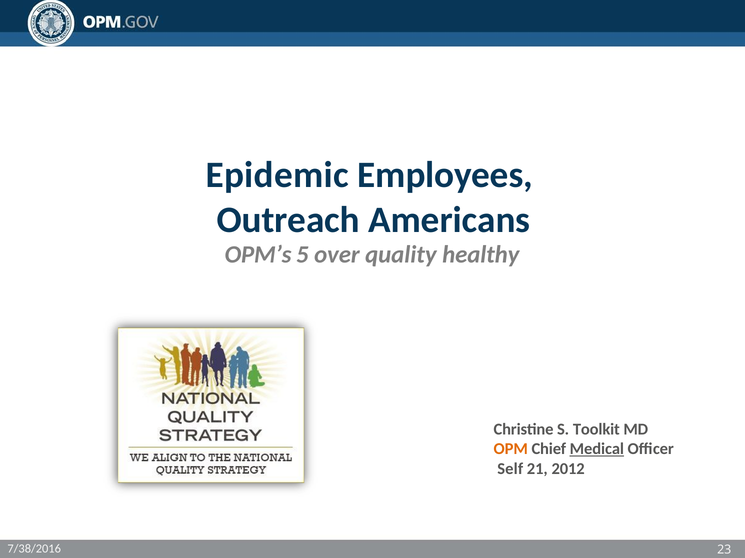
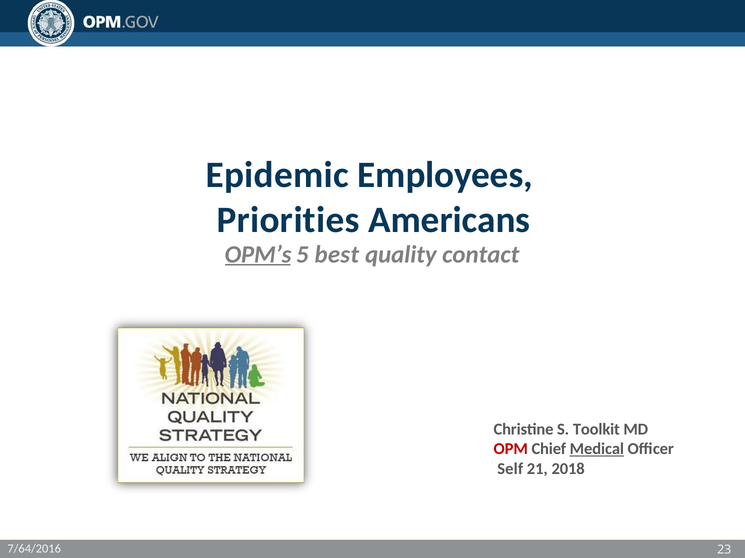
Outreach: Outreach -> Priorities (288, 220)
OPM’s underline: none -> present (258, 255)
over: over -> best (337, 255)
healthy: healthy -> contact (481, 255)
OPM colour: orange -> red (511, 450)
2012: 2012 -> 2018 (568, 469)
7/38/2016: 7/38/2016 -> 7/64/2016 (34, 550)
